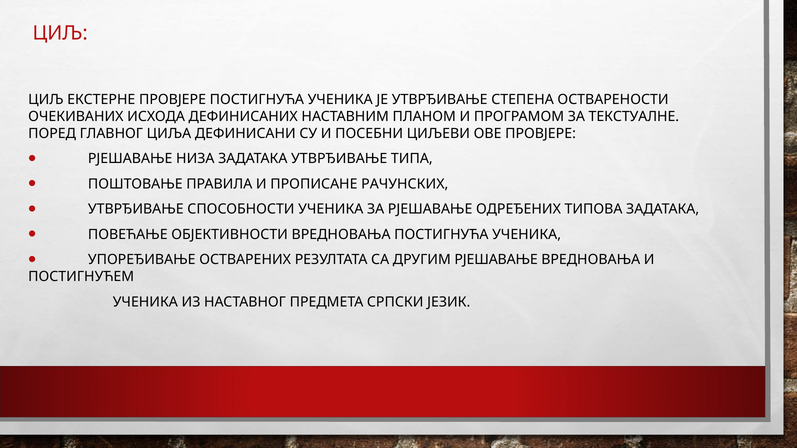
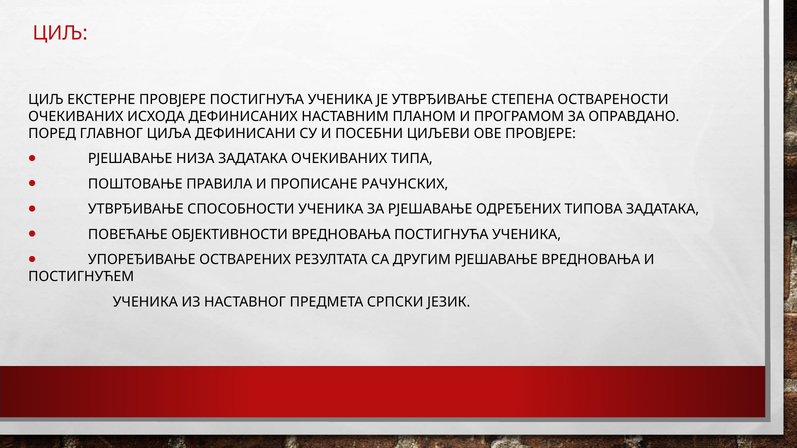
ТЕКСТУАЛНЕ: ТЕКСТУАЛНЕ -> ОПРАВДАНО (634, 117)
ЗАДАТАКА УТВРЂИВАЊЕ: УТВРЂИВАЊЕ -> ОЧЕКИВАНИХ (339, 159)
